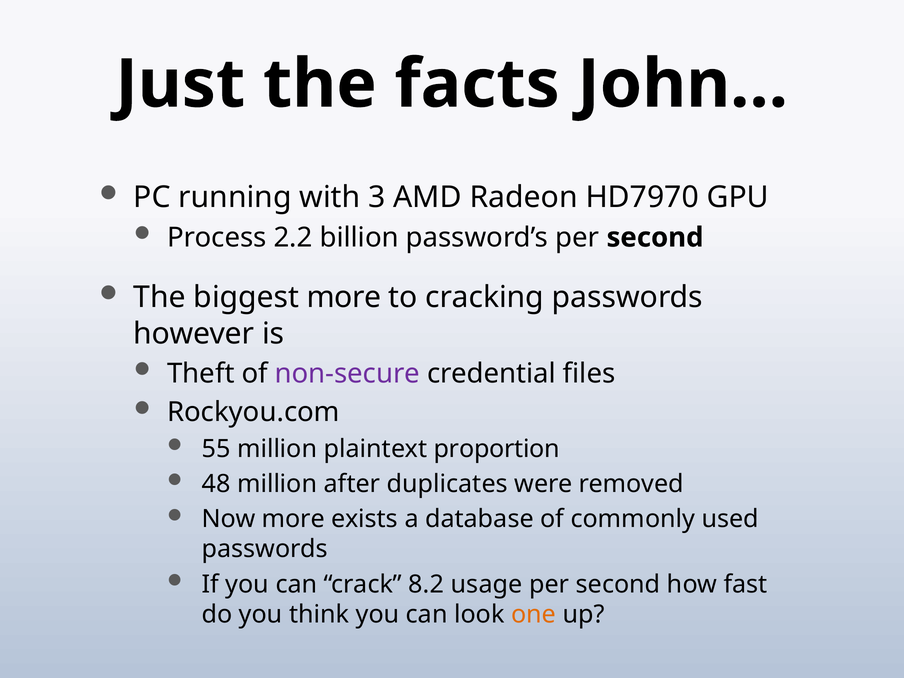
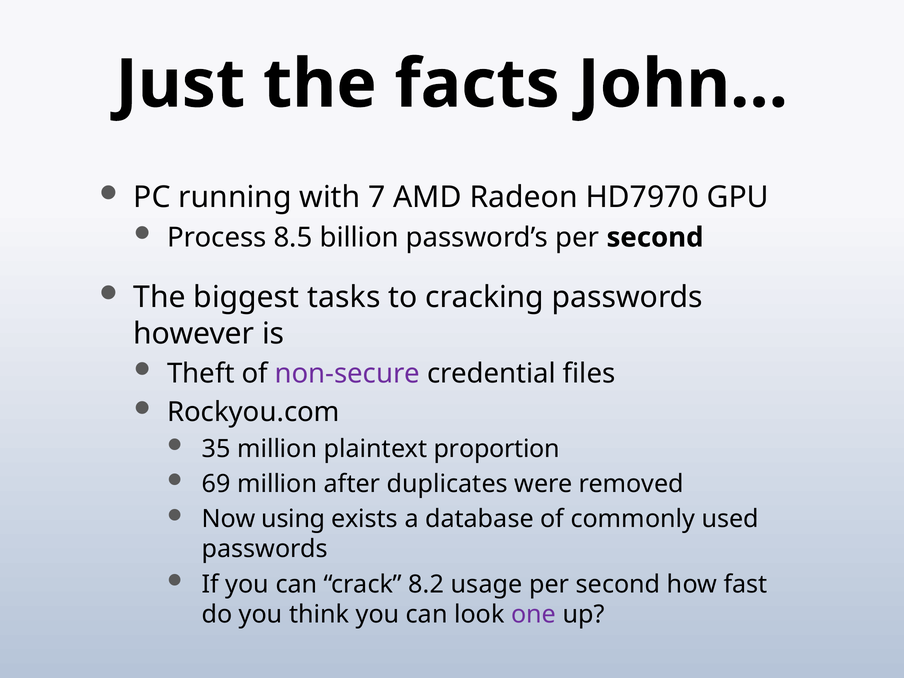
3: 3 -> 7 (377, 198)
2.2: 2.2 -> 8.5 (293, 237)
biggest more: more -> tasks (344, 297)
55: 55 -> 35 (216, 449)
48: 48 -> 69 (216, 484)
Now more: more -> using (293, 519)
one colour: orange -> purple (534, 615)
